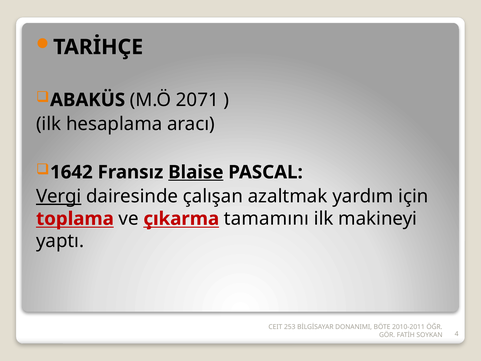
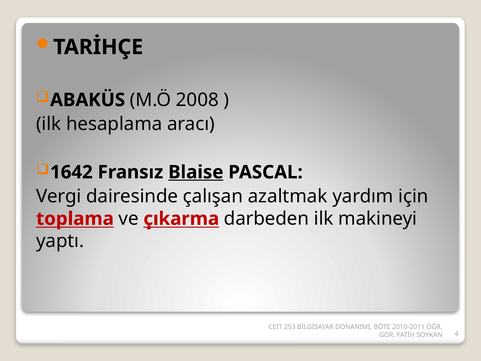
2071: 2071 -> 2008 (197, 100)
Vergi underline: present -> none (59, 196)
tamamını: tamamını -> darbeden (266, 219)
